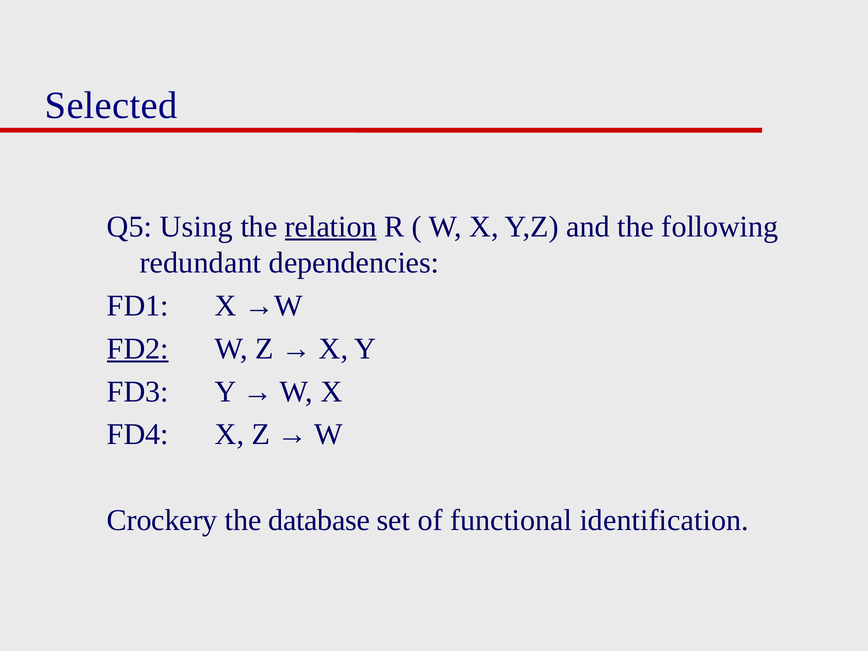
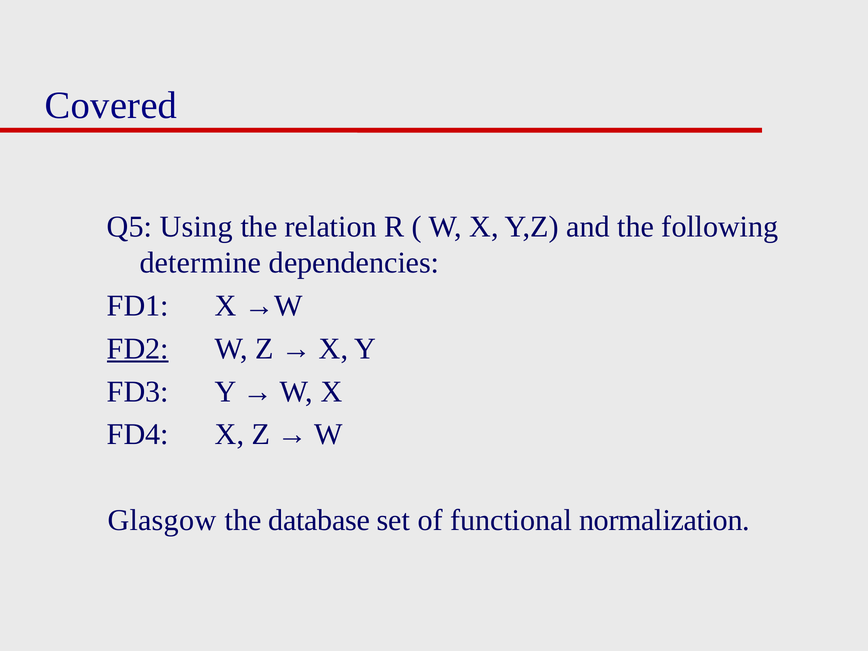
Selected: Selected -> Covered (111, 105)
relation underline: present -> none (331, 227)
redundant: redundant -> determine (200, 263)
Crockery: Crockery -> Glasgow (162, 520)
identification: identification -> normalization (664, 520)
